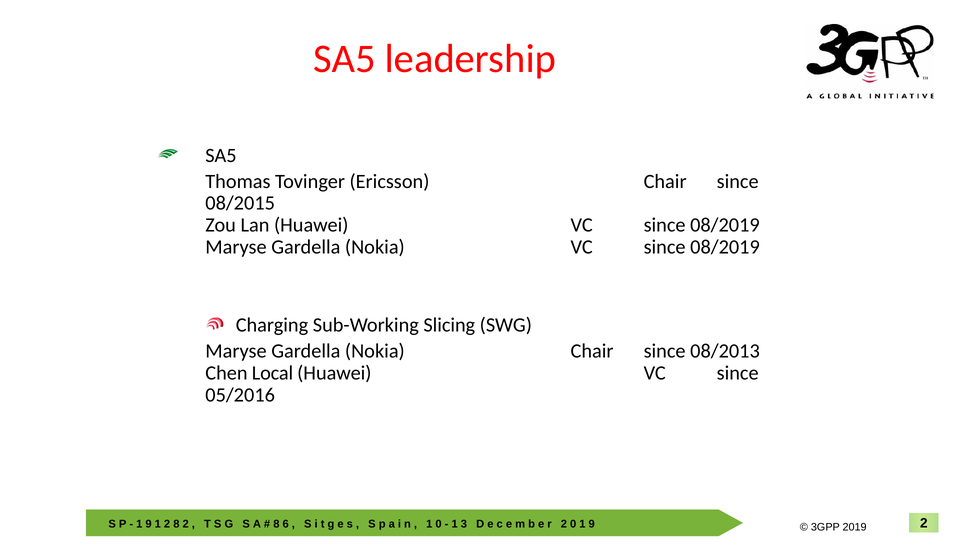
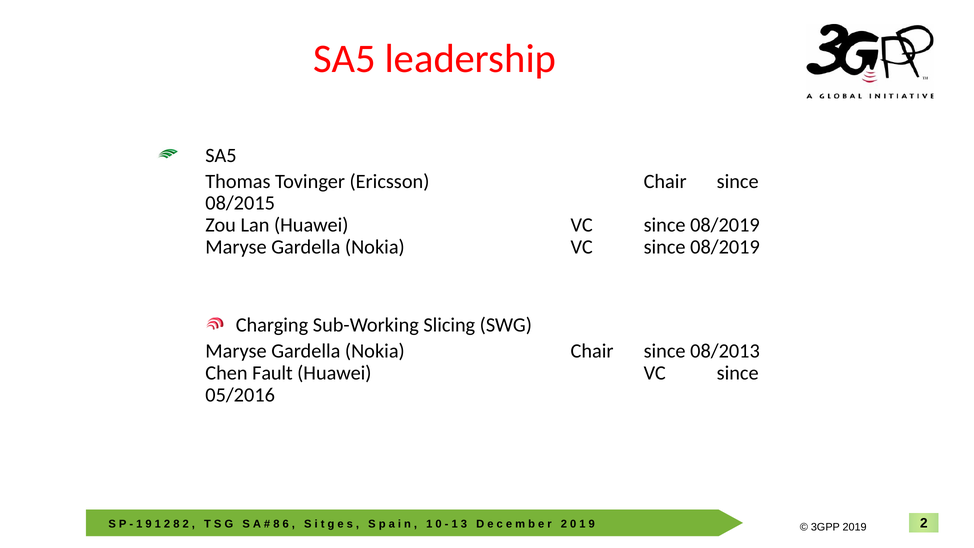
Local: Local -> Fault (272, 373)
